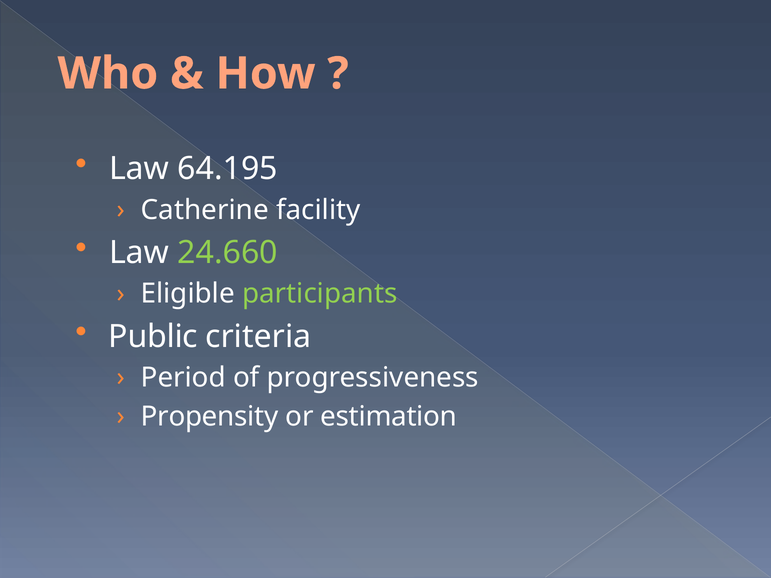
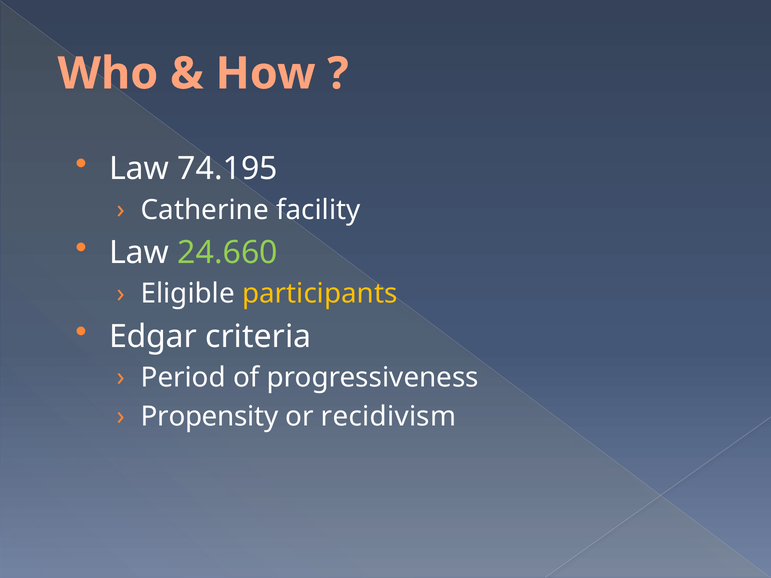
64.195: 64.195 -> 74.195 (228, 169)
participants colour: light green -> yellow (320, 294)
Public: Public -> Edgar (153, 337)
estimation: estimation -> recidivism (389, 417)
